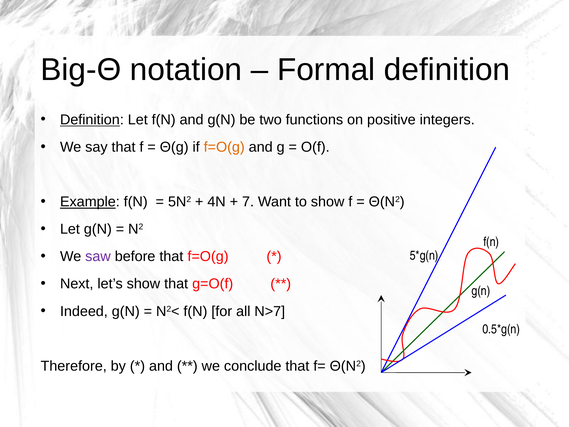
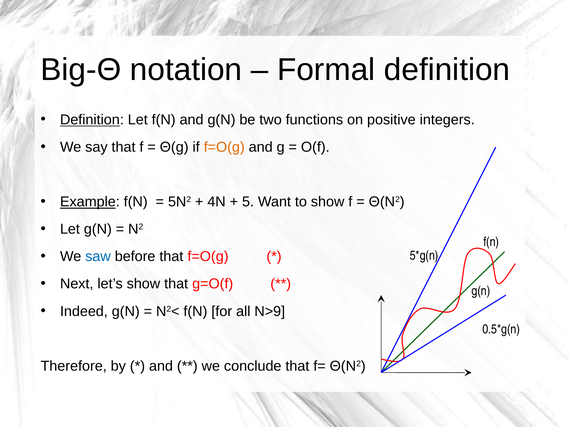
7: 7 -> 5 (248, 202)
saw colour: purple -> blue (98, 256)
N>7: N>7 -> N>9 (270, 311)
